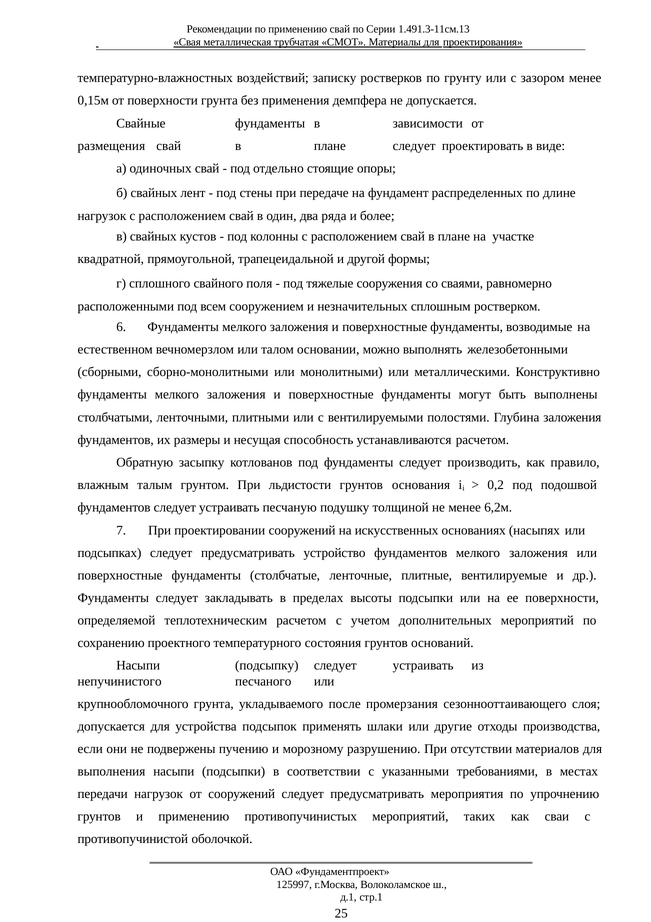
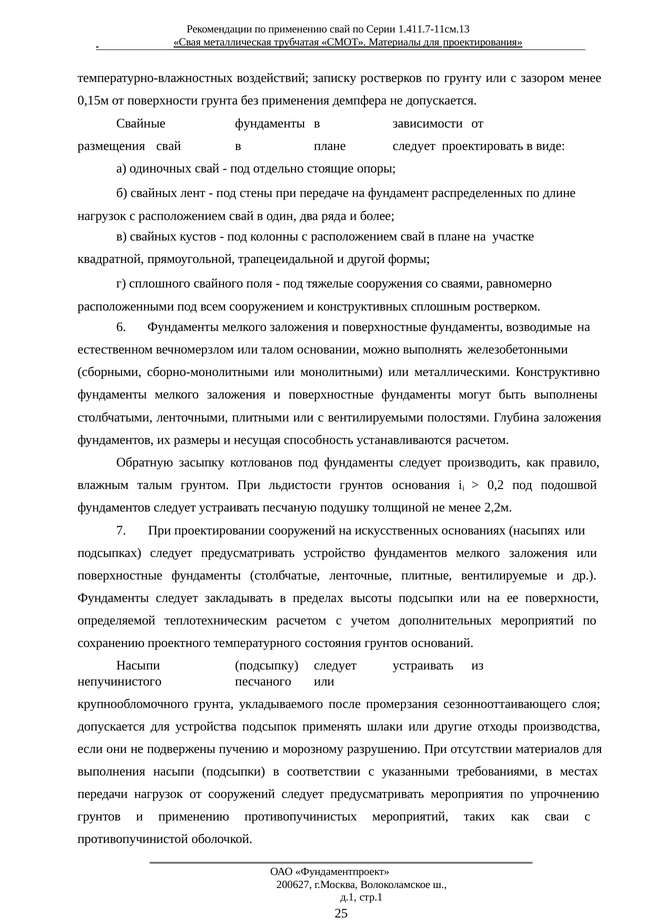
1.491.3-11см.13: 1.491.3-11см.13 -> 1.411.7-11см.13 (434, 29)
незначительных: незначительных -> конструктивных (362, 306)
6,2м: 6,2м -> 2,2м (498, 508)
125997: 125997 -> 200627 (294, 884)
